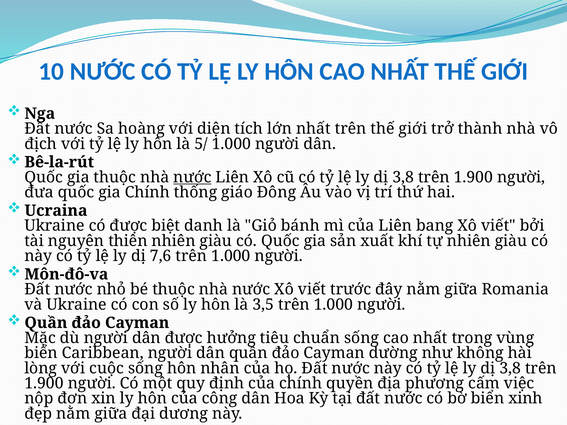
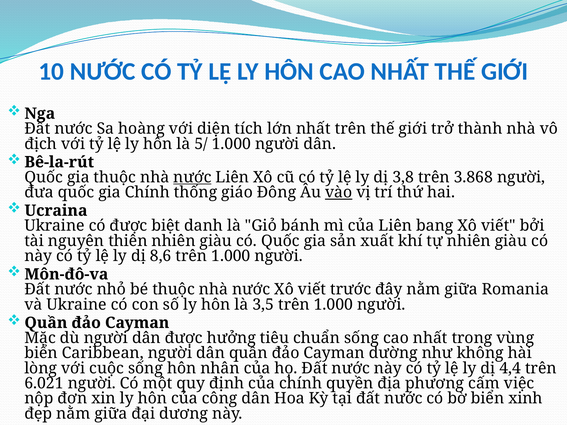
1.900: 1.900 -> 3.868 (473, 177)
vào underline: none -> present (339, 192)
7,6: 7,6 -> 8,6 (161, 256)
3,8: 3,8 -> 4,4 (510, 368)
1.900: 1.900 -> 6.021 (44, 384)
